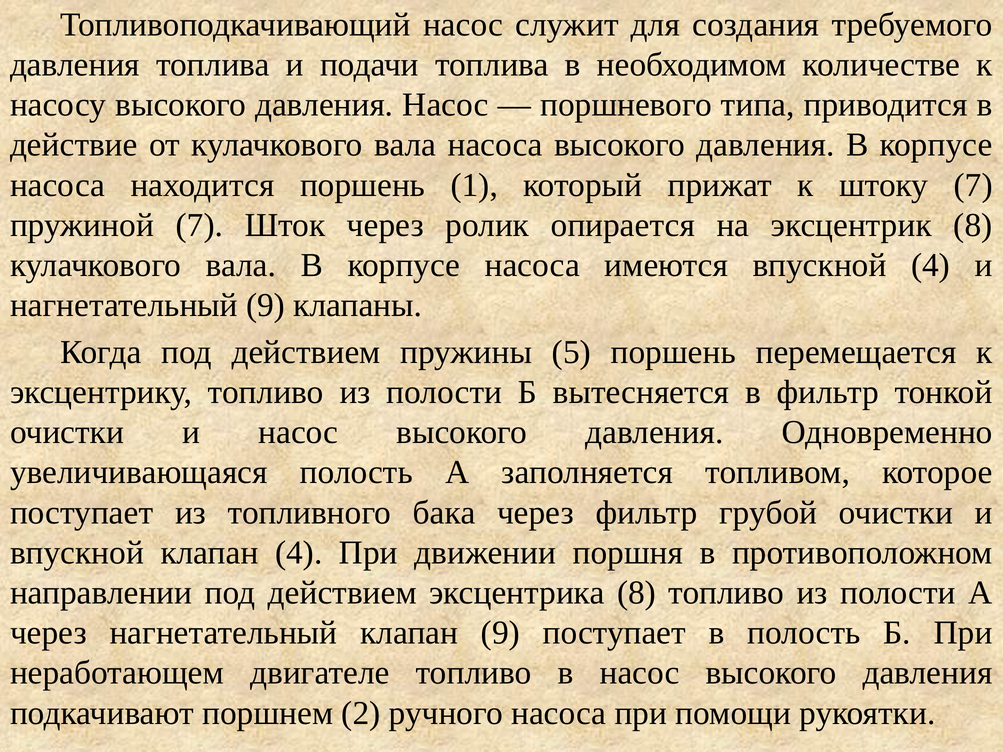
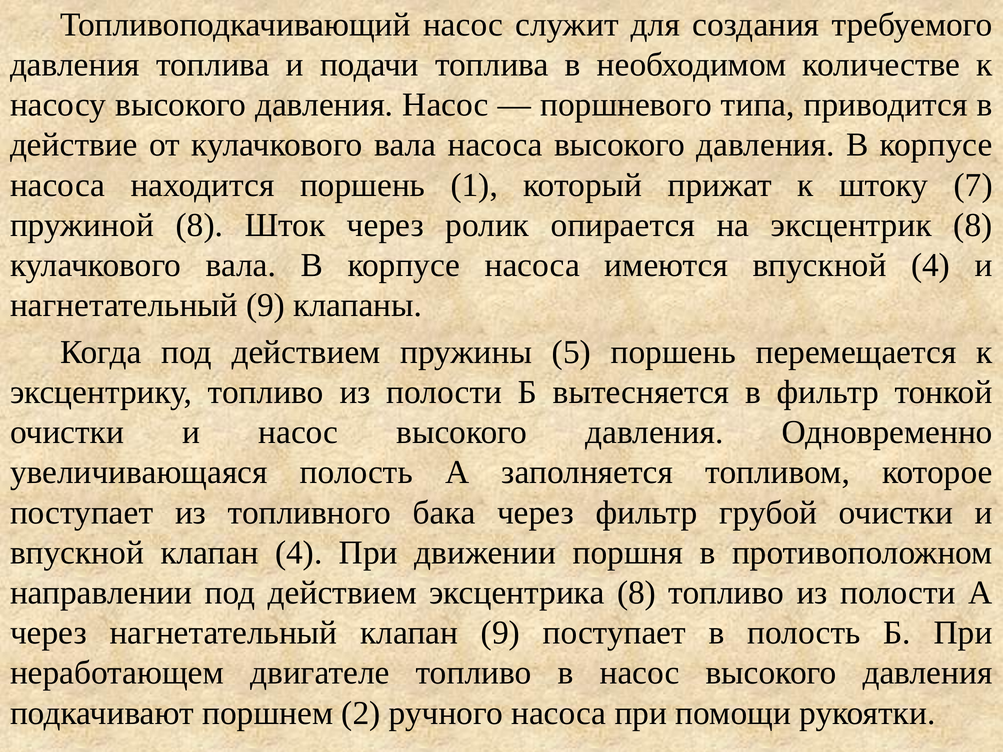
пружиной 7: 7 -> 8 (199, 225)
